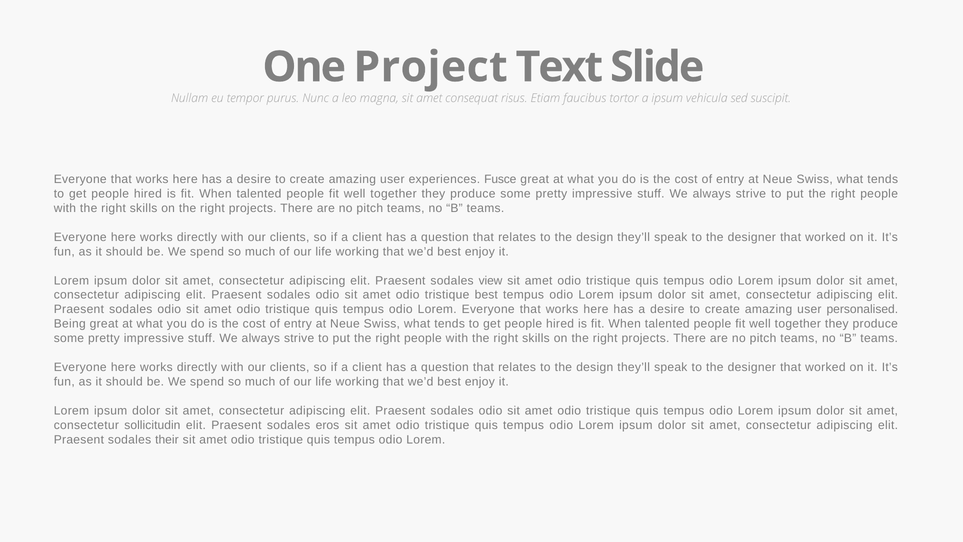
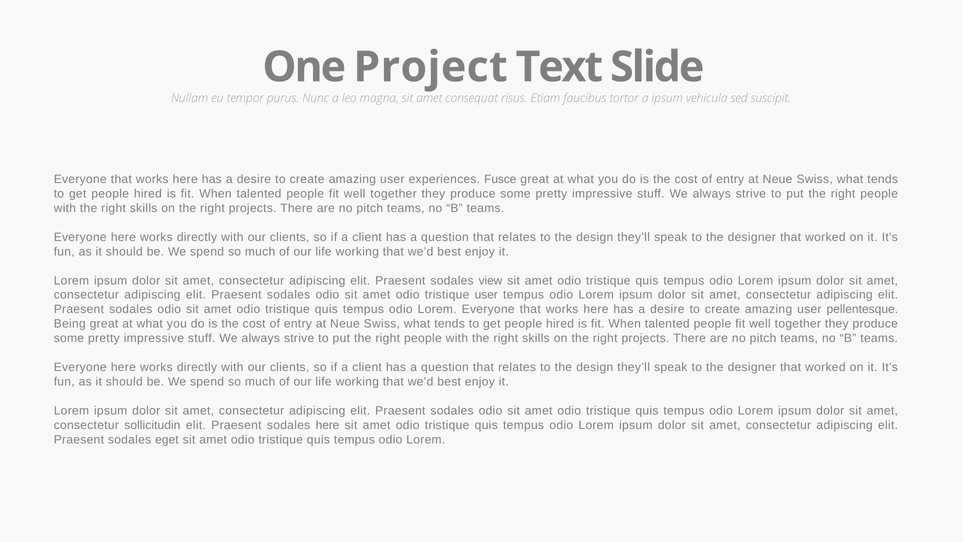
tristique best: best -> user (486, 295)
personalised: personalised -> pellentesque (862, 309)
sodales eros: eros -> here (328, 425)
their: their -> eget (167, 439)
